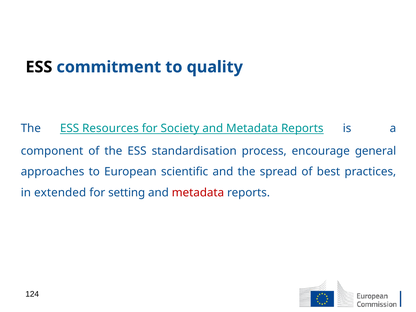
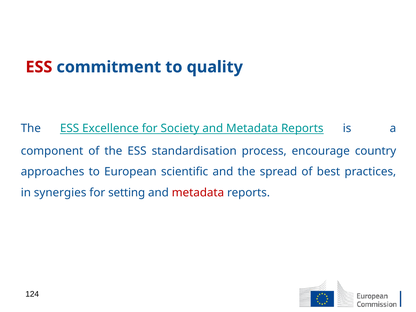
ESS colour: black -> red (39, 67)
Resources: Resources -> Excellence (110, 128)
general: general -> country (376, 151)
extended: extended -> synergies (60, 193)
